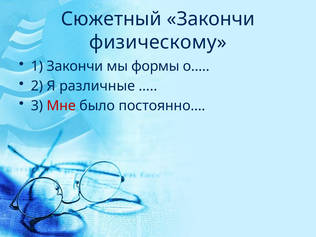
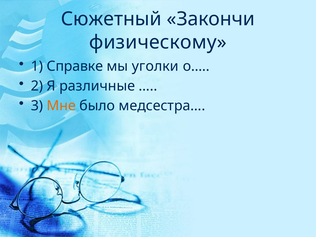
1 Закончи: Закончи -> Справке (75, 66)
формы: формы -> уголки (155, 66)
Мне colour: red -> orange (61, 106)
постоянно…: постоянно… -> медсестра… (162, 106)
